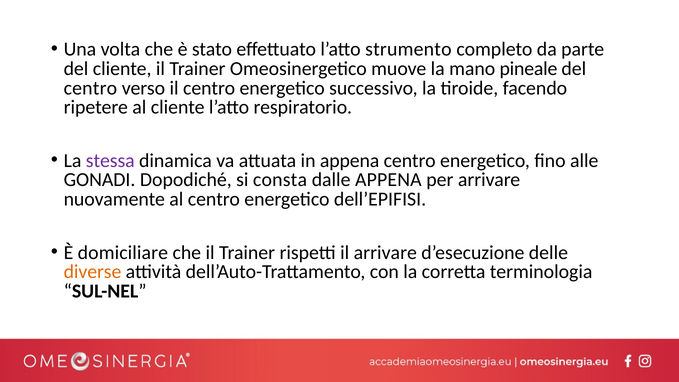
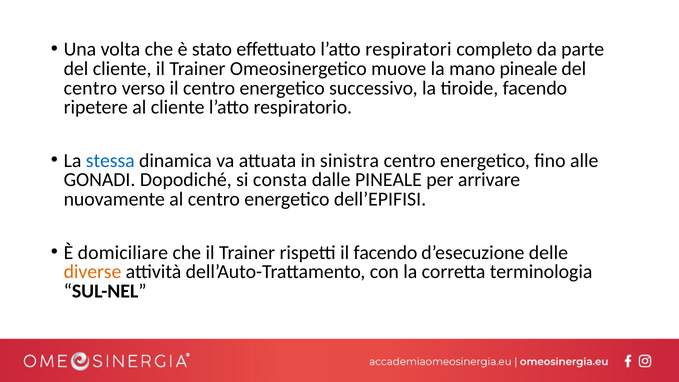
strumento: strumento -> respiratori (408, 49)
stessa colour: purple -> blue (110, 161)
in appena: appena -> sinistra (350, 161)
dalle APPENA: APPENA -> PINEALE (388, 180)
il arrivare: arrivare -> facendo (385, 253)
